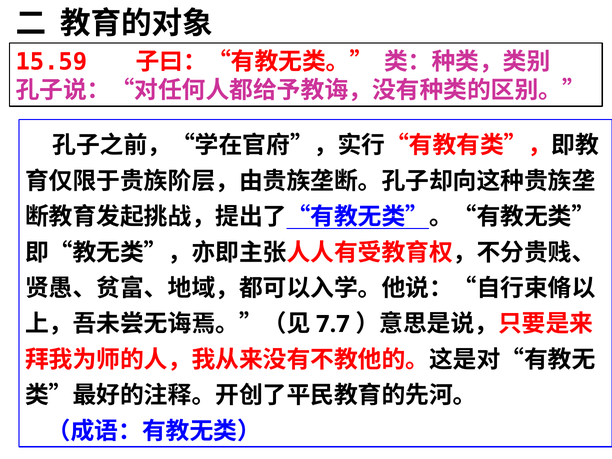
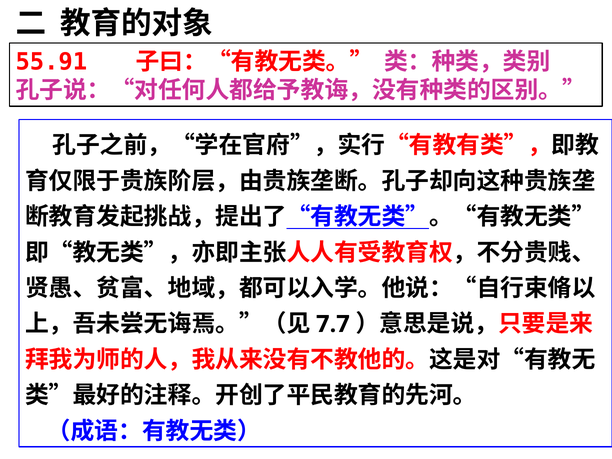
15.59: 15.59 -> 55.91 (51, 62)
